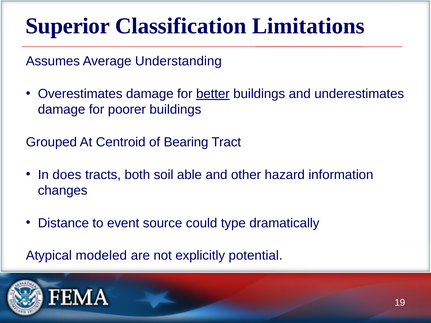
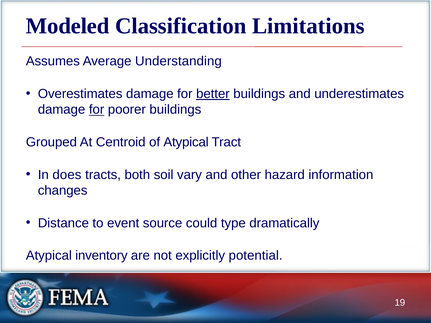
Superior: Superior -> Modeled (68, 26)
for underline: none -> present (97, 110)
of Bearing: Bearing -> Atypical (186, 142)
able: able -> vary (189, 175)
modeled: modeled -> inventory (101, 256)
